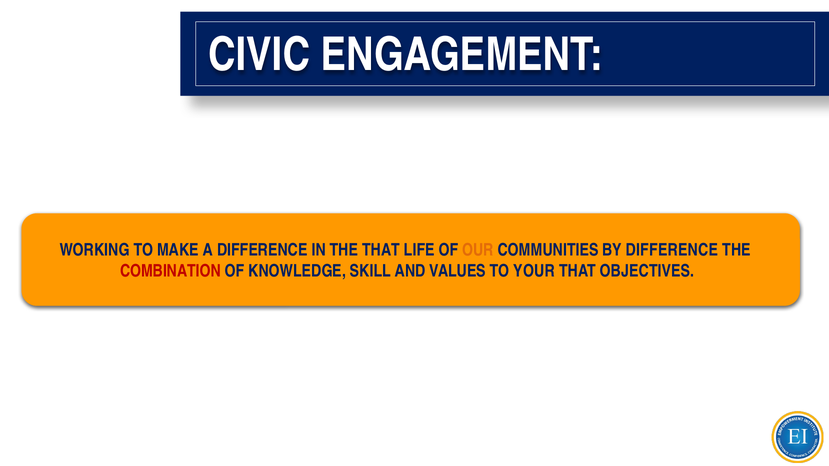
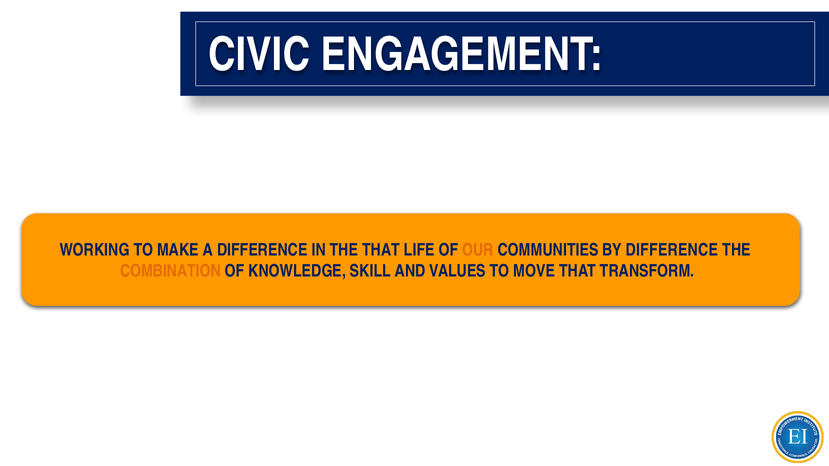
COMBINATION colour: red -> orange (171, 271)
YOUR: YOUR -> MOVE (534, 271)
OBJECTIVES: OBJECTIVES -> TRANSFORM (647, 271)
